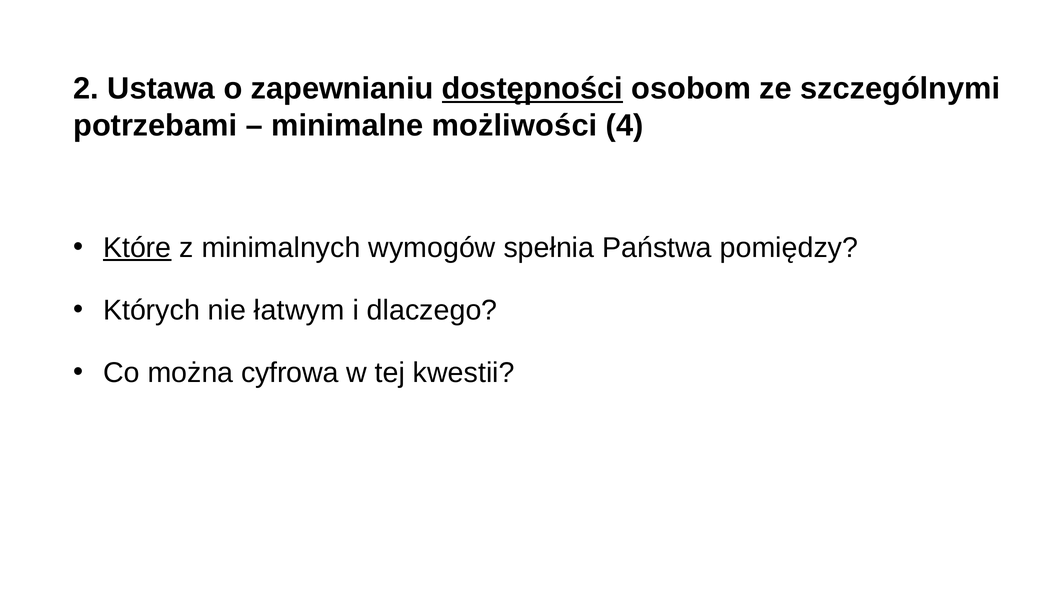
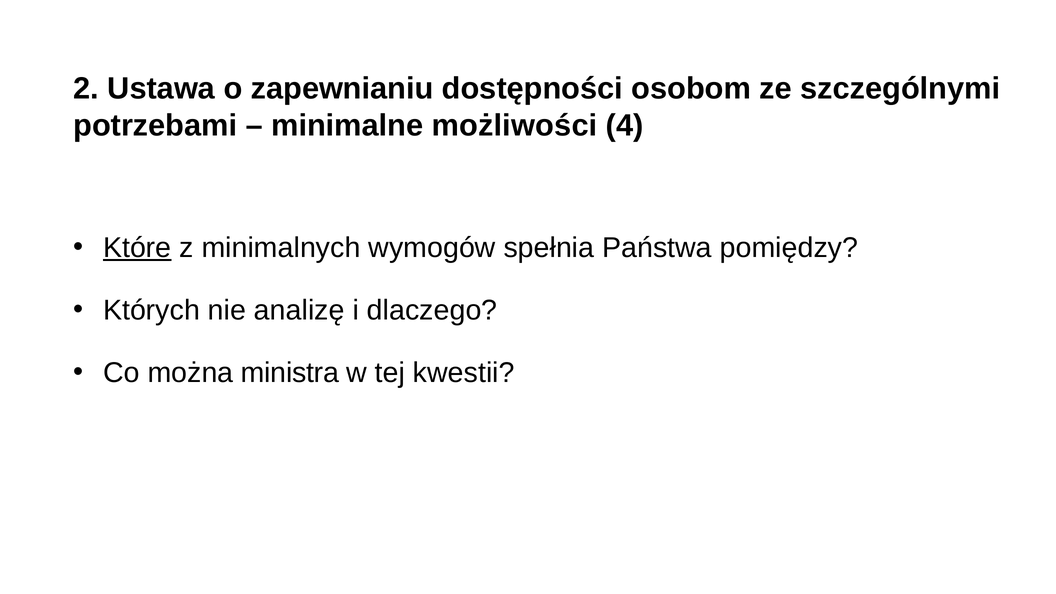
dostępności underline: present -> none (532, 89)
łatwym: łatwym -> analizę (299, 310)
cyfrowa: cyfrowa -> ministra (290, 373)
